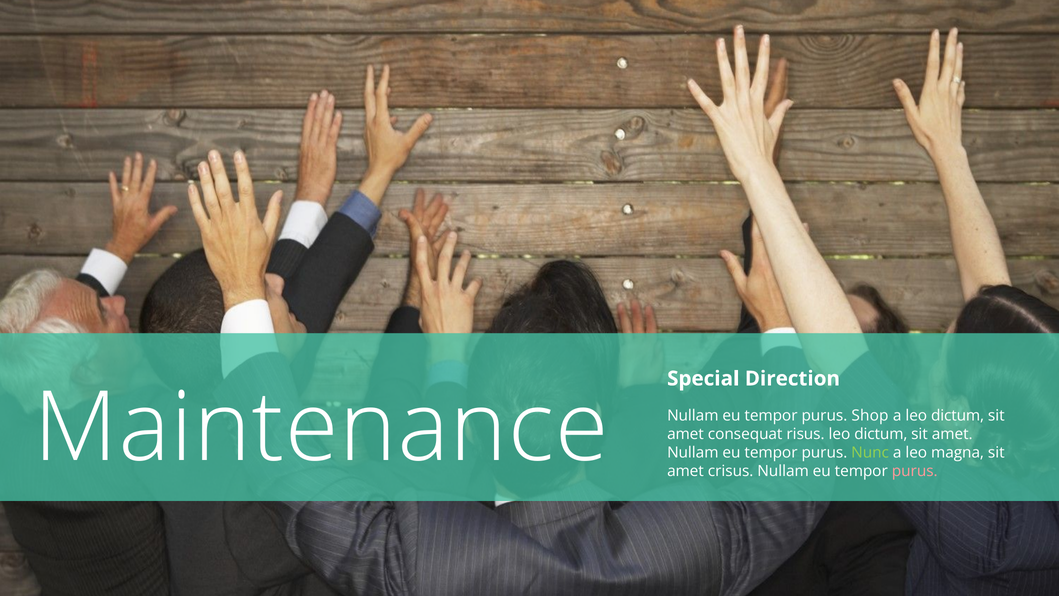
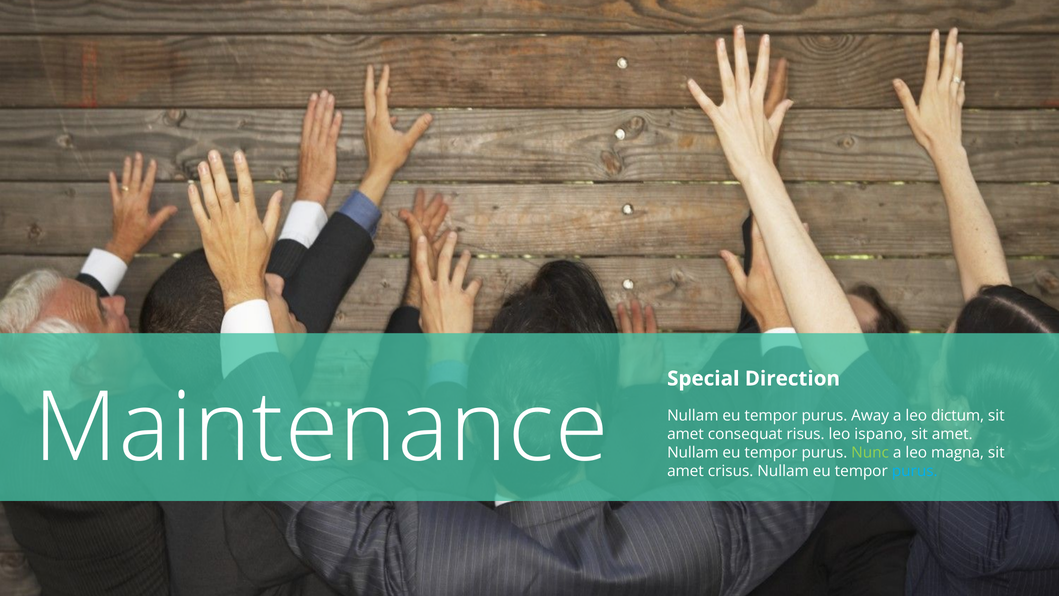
Shop: Shop -> Away (870, 416)
risus leo dictum: dictum -> ispano (881, 434)
purus colour: pink -> light blue (915, 471)
